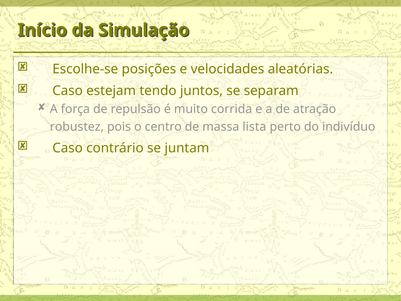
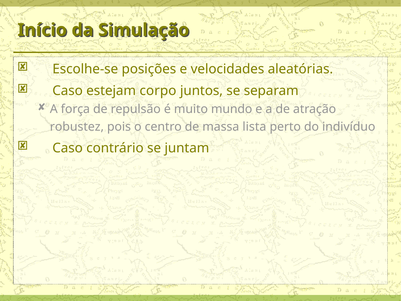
tendo: tendo -> corpo (158, 91)
corrida: corrida -> mundo (232, 109)
